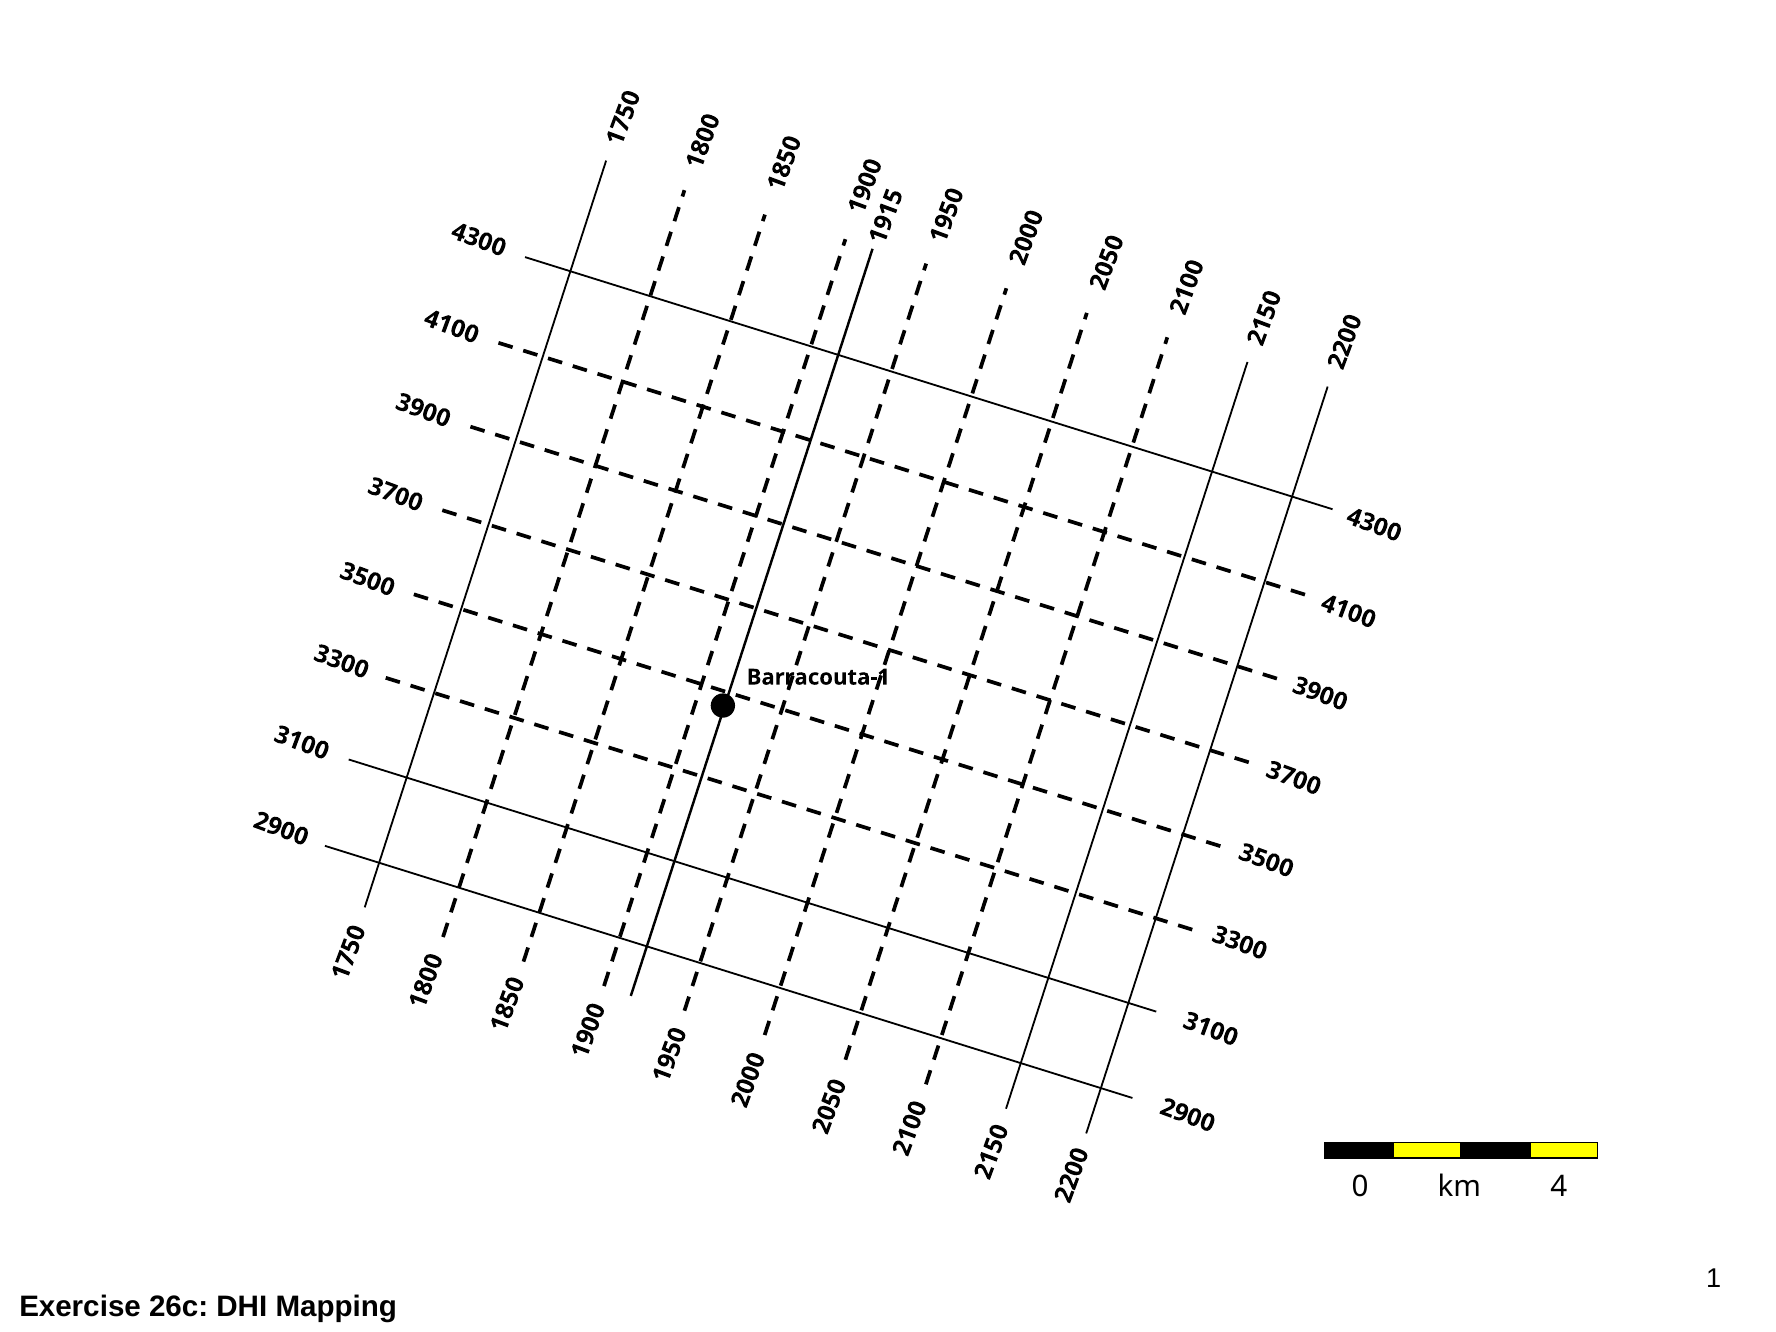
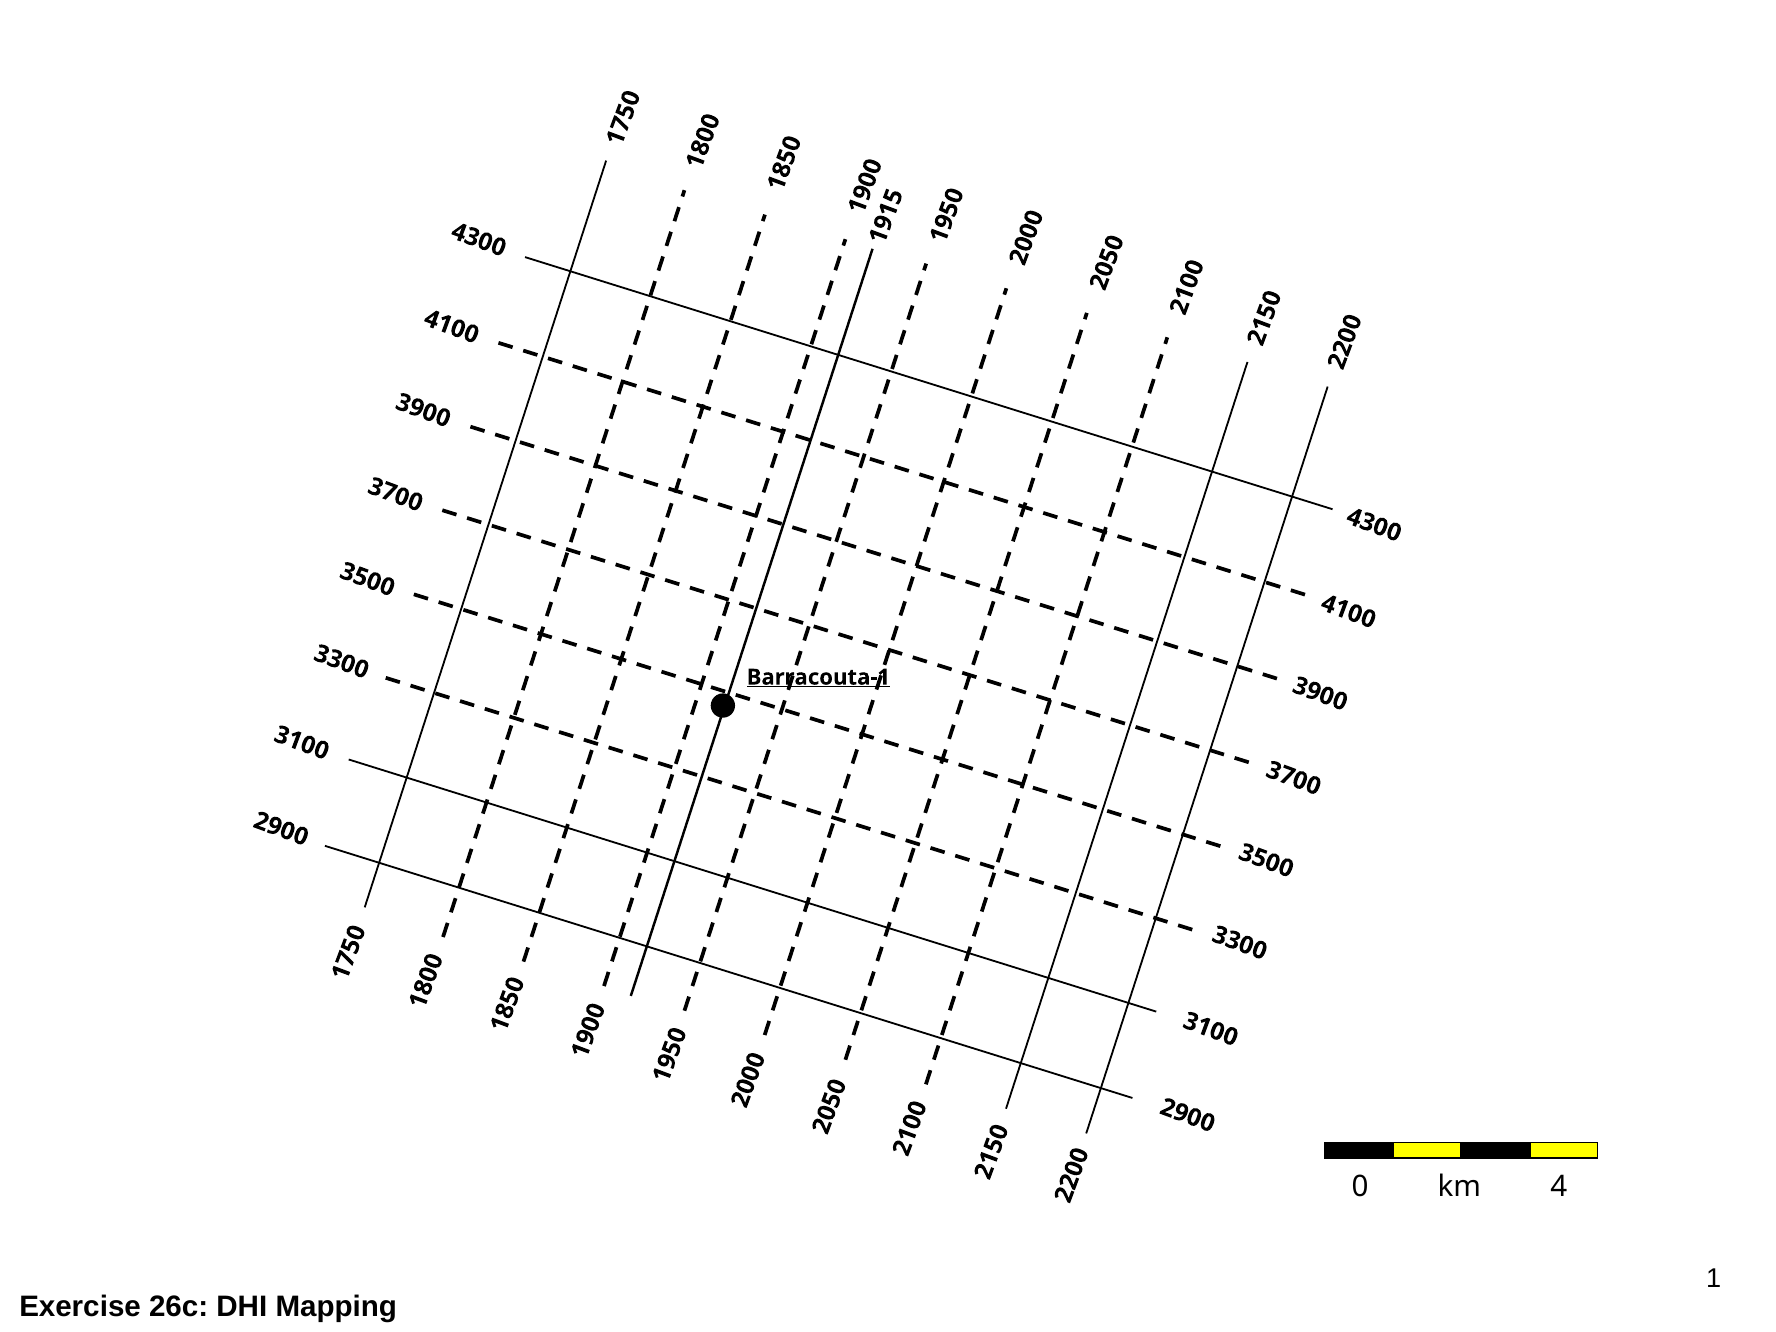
Barracouta-1 underline: none -> present (818, 677)
